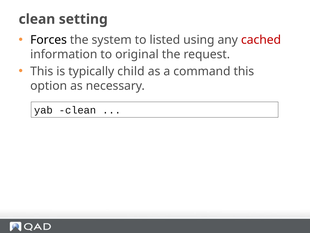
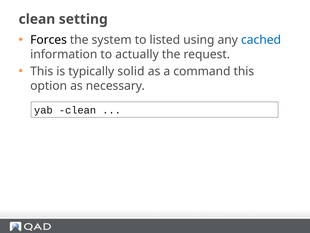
cached colour: red -> blue (261, 40)
original: original -> actually (137, 54)
child: child -> solid (131, 71)
